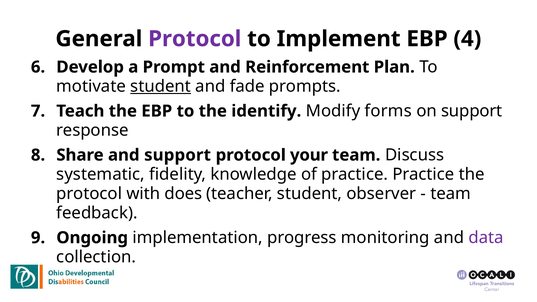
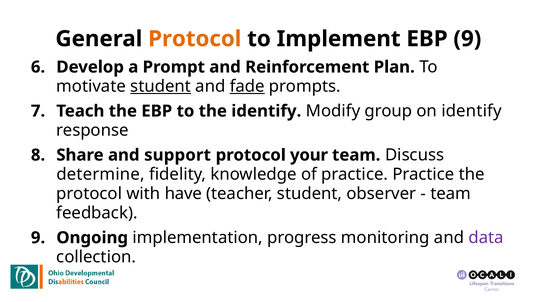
Protocol colour: purple -> orange (195, 39)
EBP 4: 4 -> 9 (467, 39)
fade underline: none -> present (247, 86)
forms: forms -> group (388, 111)
on support: support -> identify (472, 111)
systematic: systematic -> determine (100, 174)
does: does -> have (183, 194)
